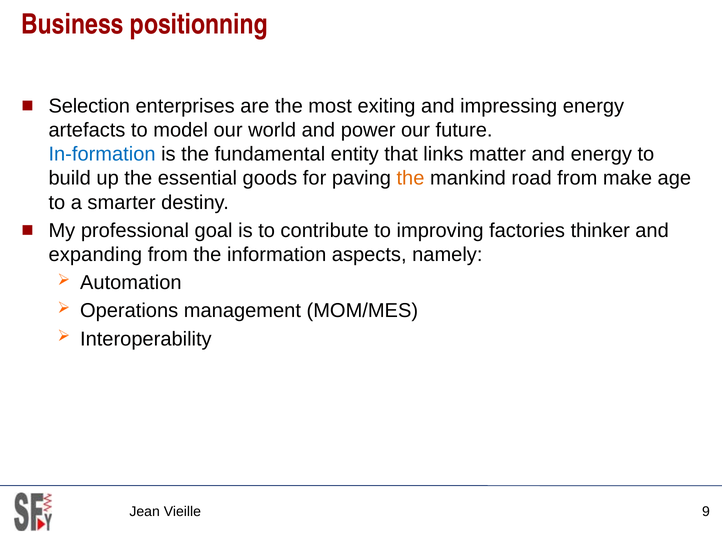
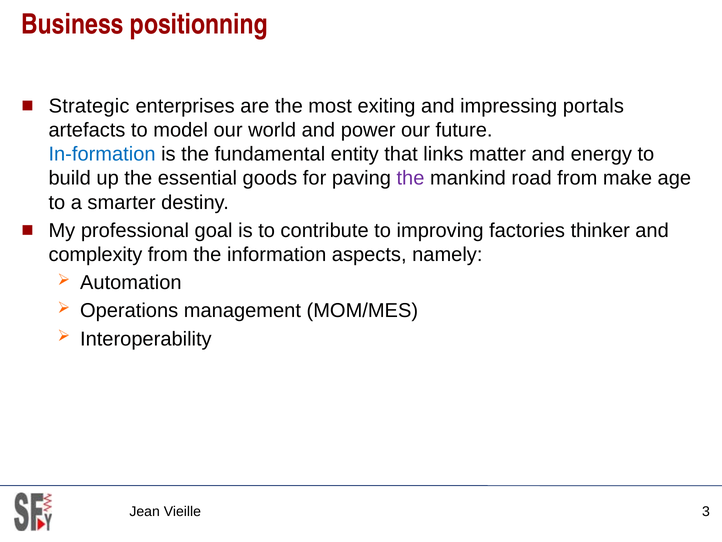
Selection: Selection -> Strategic (89, 106)
impressing energy: energy -> portals (593, 106)
the colour: orange -> purple (411, 178)
expanding: expanding -> complexity (95, 254)
9: 9 -> 3 (706, 511)
